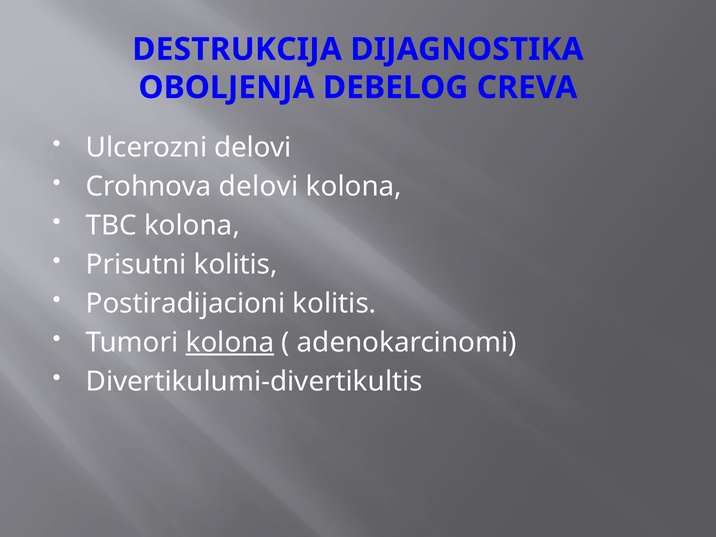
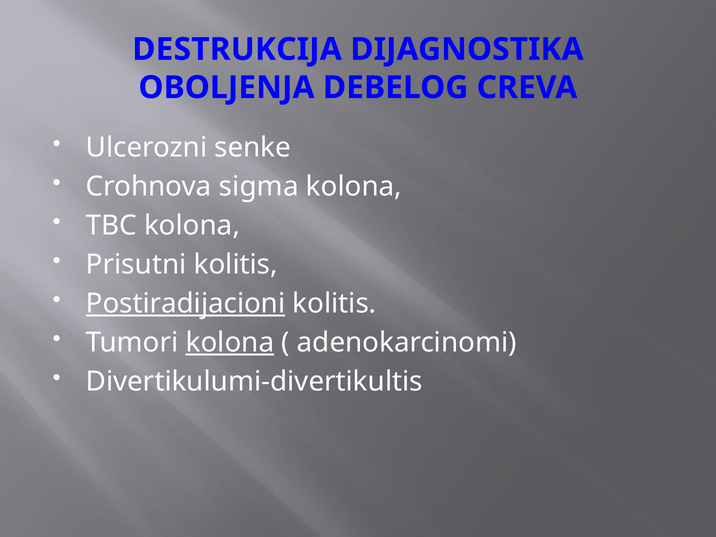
Ulcerozni delovi: delovi -> senke (253, 147)
Crohnova delovi: delovi -> sigma (259, 186)
Postiradijacioni underline: none -> present (186, 304)
